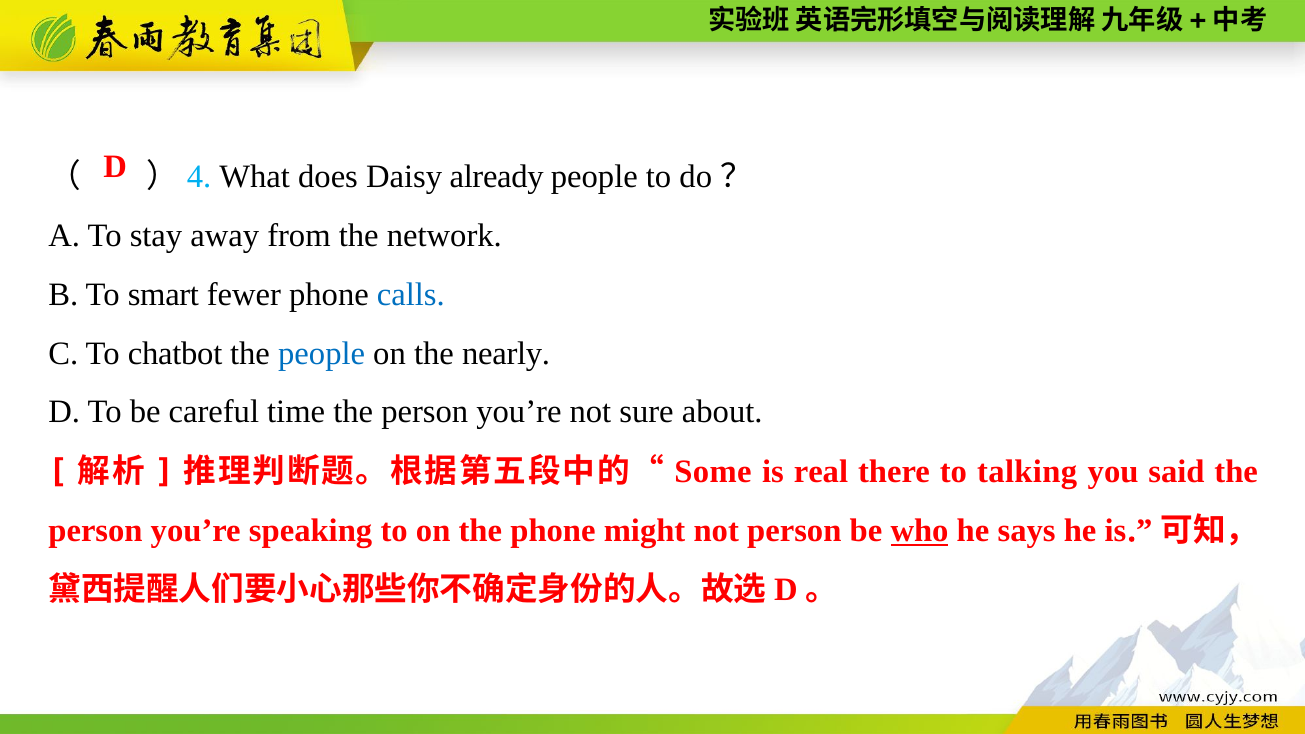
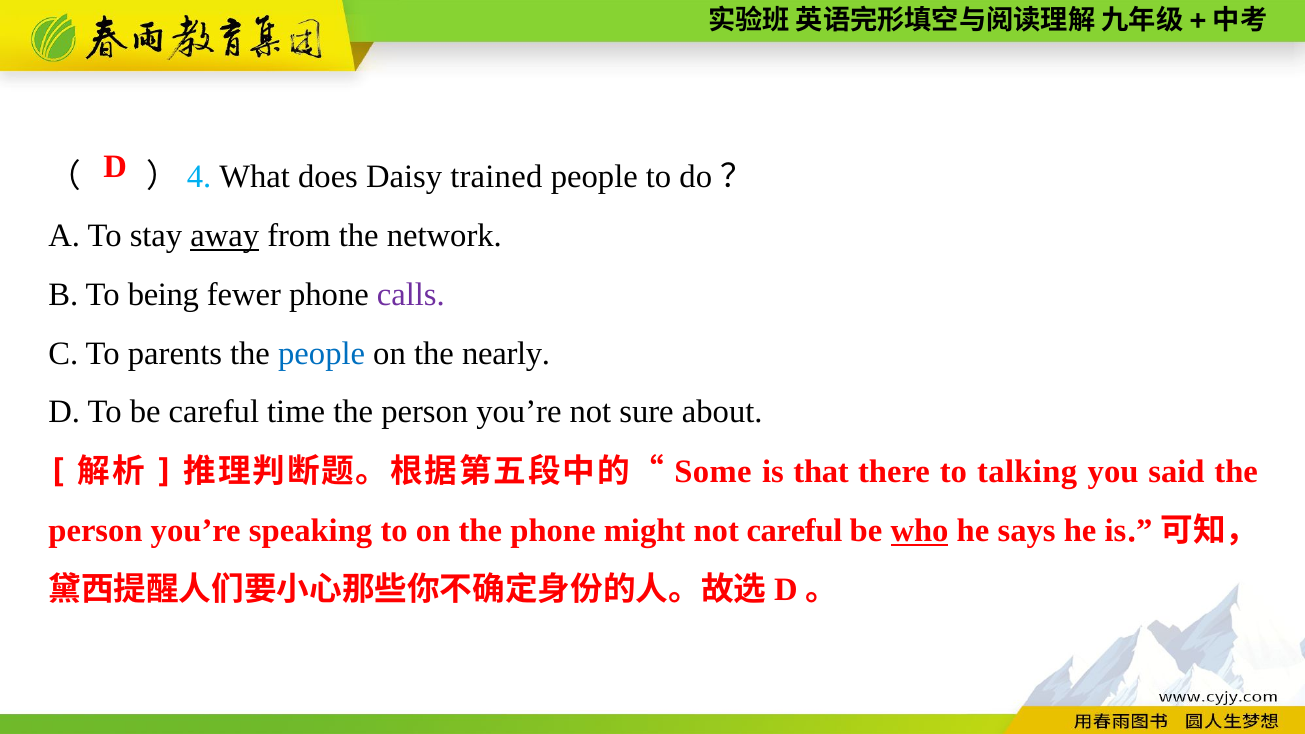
already: already -> trained (496, 177)
away underline: none -> present (225, 236)
smart: smart -> being (163, 295)
calls colour: blue -> purple (411, 295)
chatbot: chatbot -> parents (175, 353)
real: real -> that (821, 472)
not person: person -> careful (794, 531)
